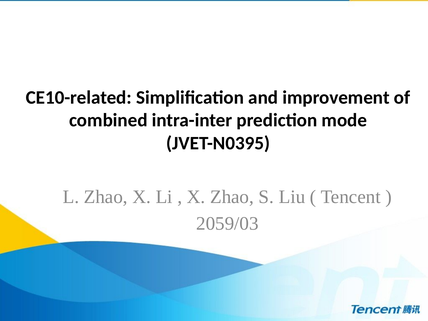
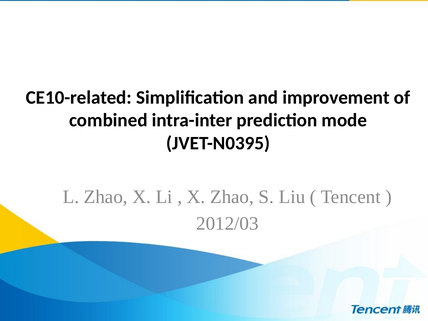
2059/03: 2059/03 -> 2012/03 (227, 223)
